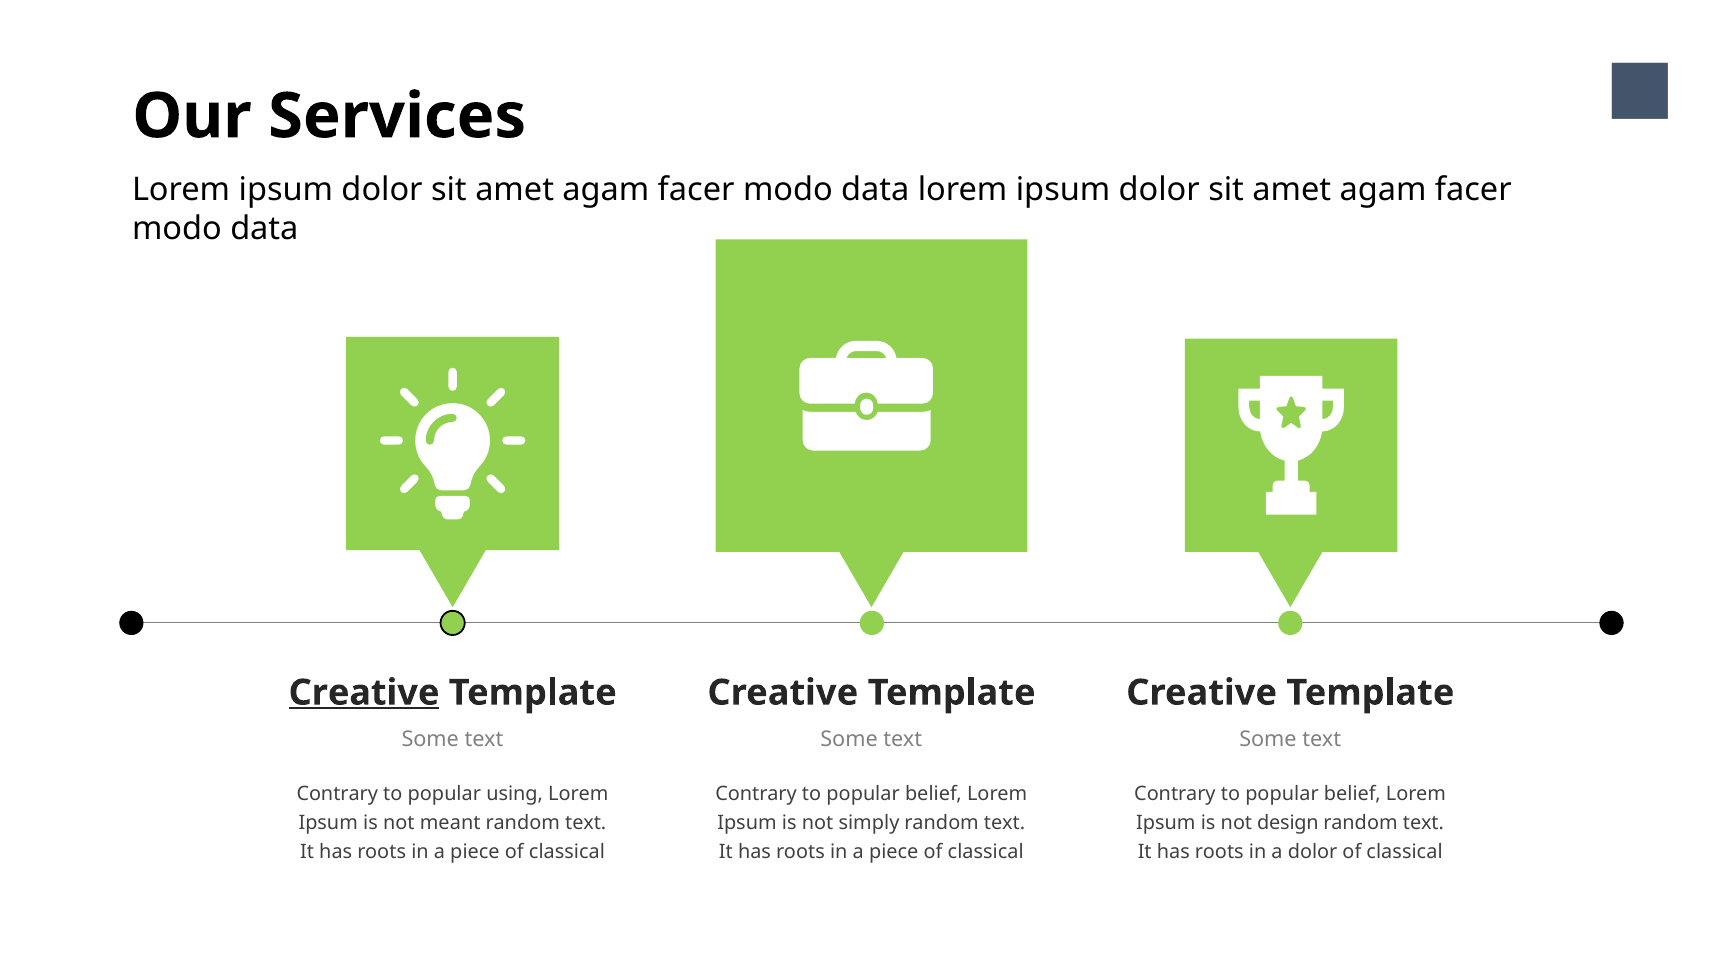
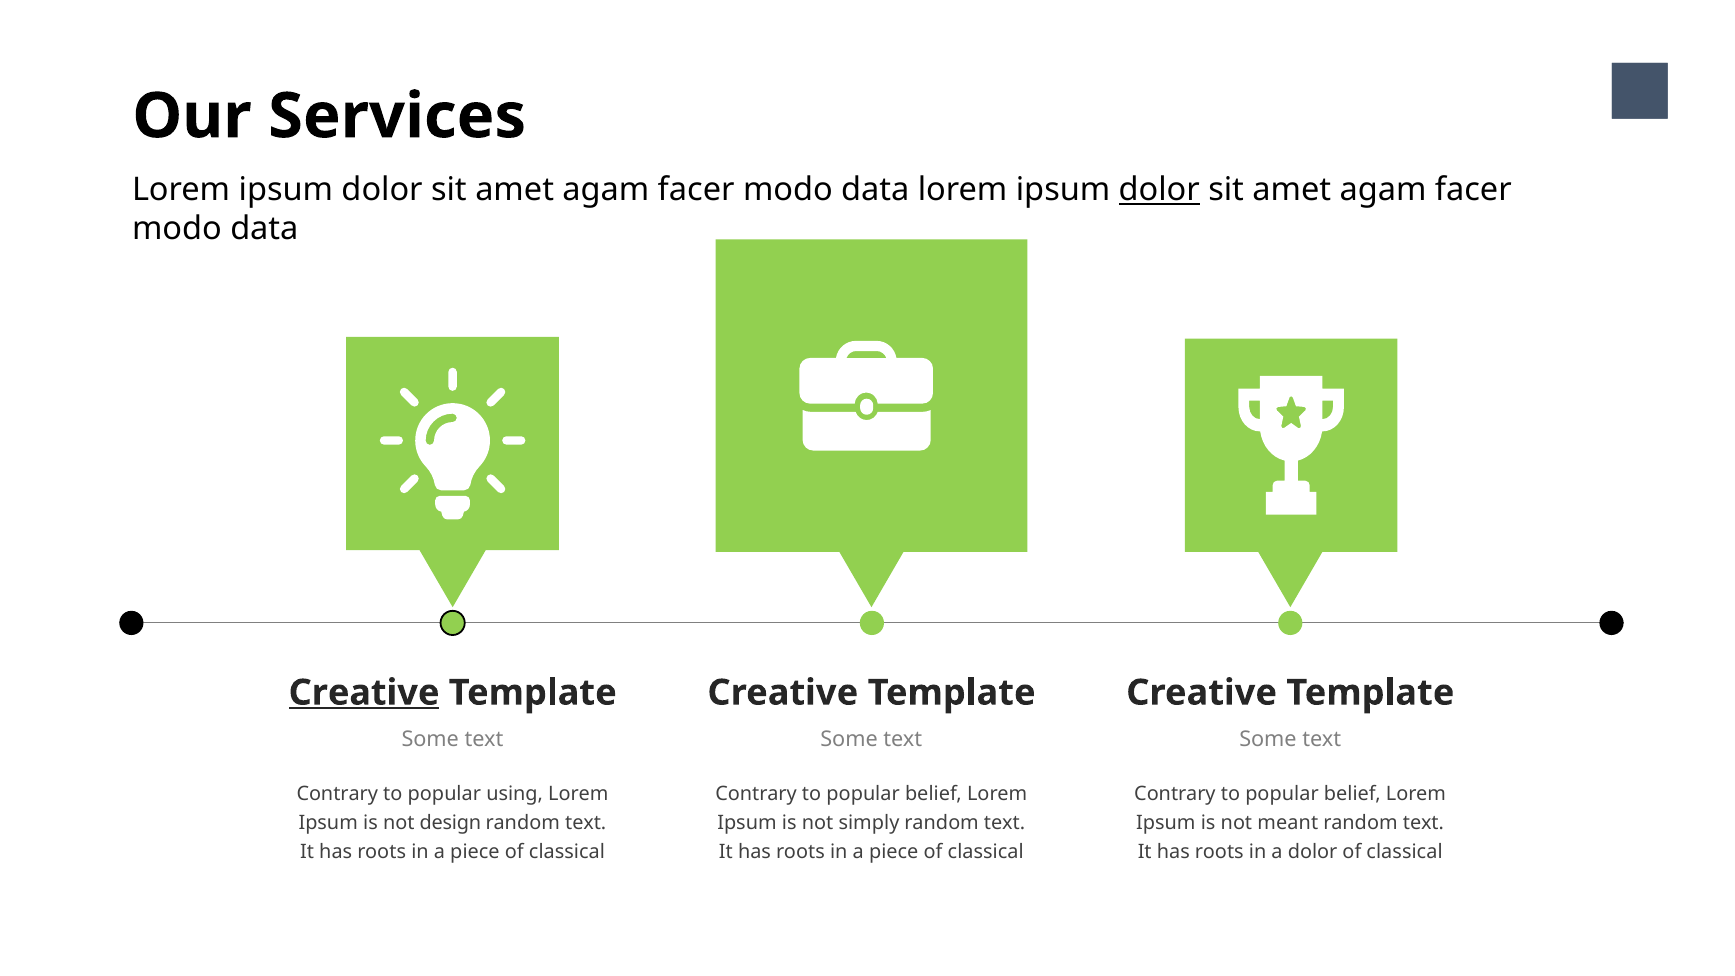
dolor underline: none -> present (1159, 190)
meant: meant -> design (450, 823)
design: design -> meant (1288, 823)
